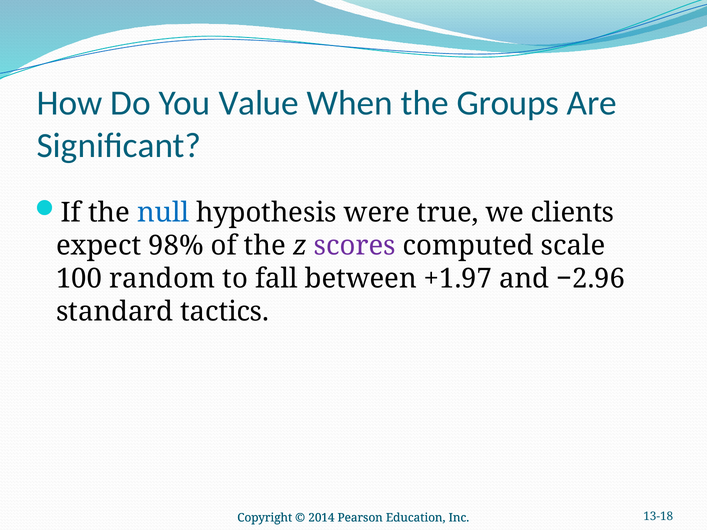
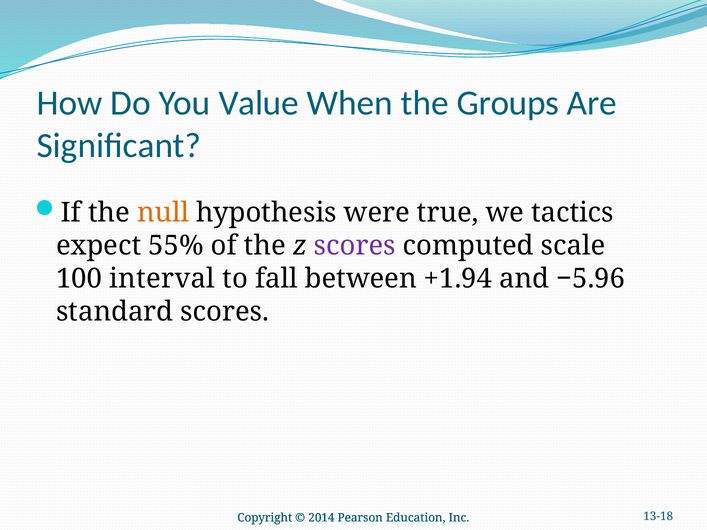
null colour: blue -> orange (163, 213)
clients: clients -> tactics (572, 213)
98%: 98% -> 55% (176, 246)
random: random -> interval (162, 279)
+1.97: +1.97 -> +1.94 (458, 279)
−2.96: −2.96 -> −5.96 (591, 279)
standard tactics: tactics -> scores (225, 312)
